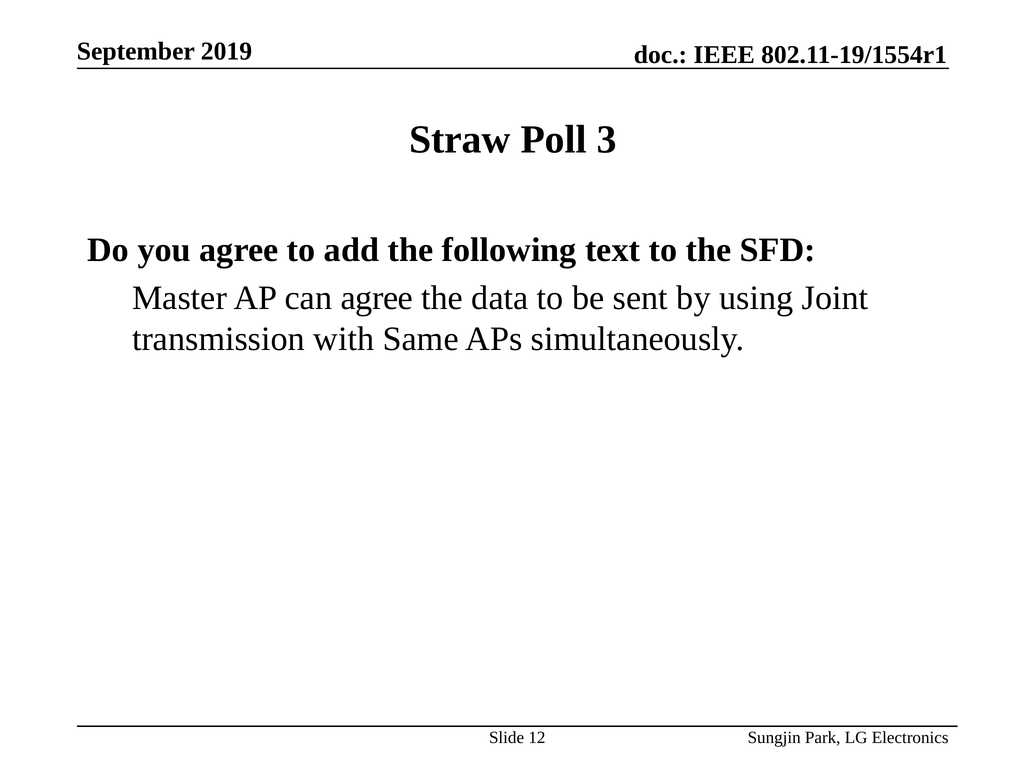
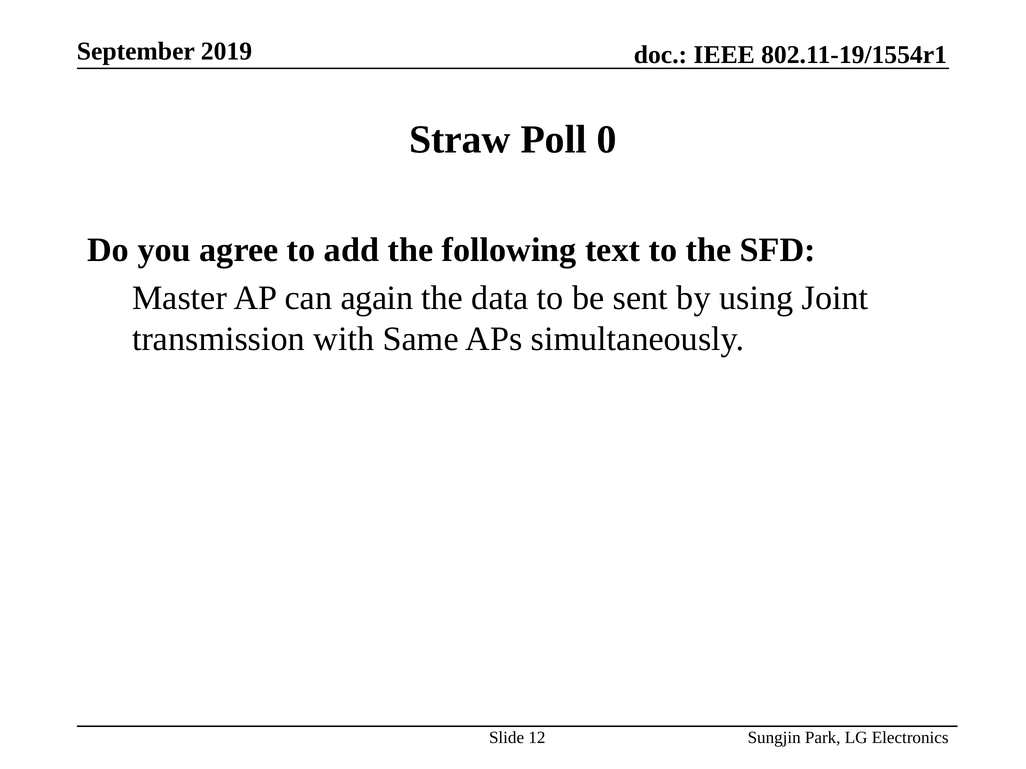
3: 3 -> 0 (607, 140)
can agree: agree -> again (377, 298)
